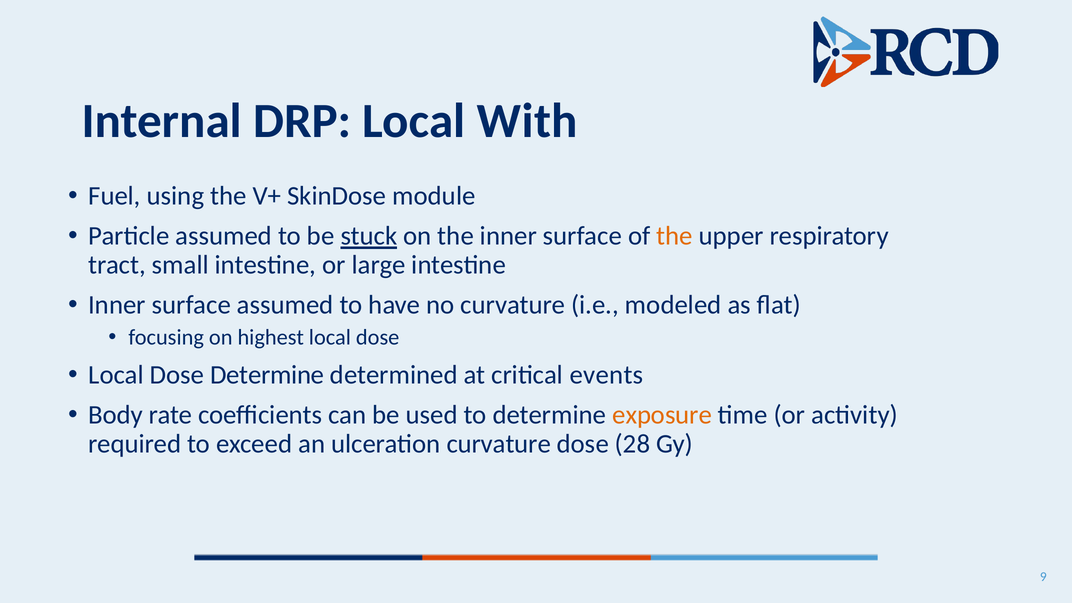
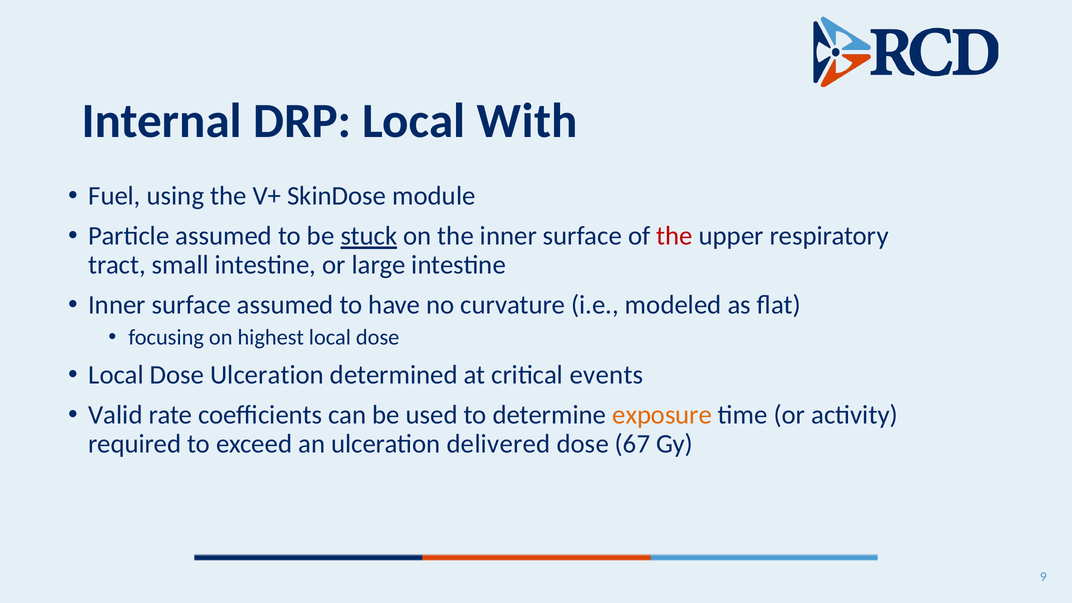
the colour: orange -> red (675, 236)
Dose Determine: Determine -> Ulceration (267, 375)
Body: Body -> Valid (115, 415)
ulceration curvature: curvature -> delivered (499, 444)
28: 28 -> 67 (632, 444)
